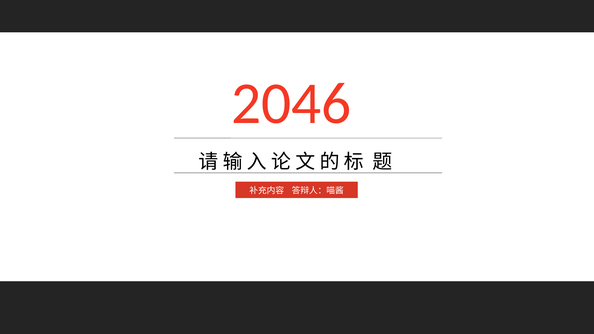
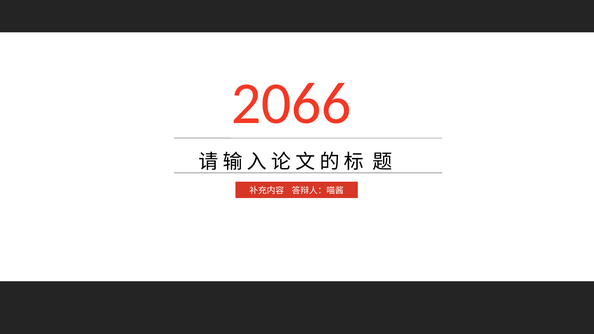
2046: 2046 -> 2066 (291, 104)
